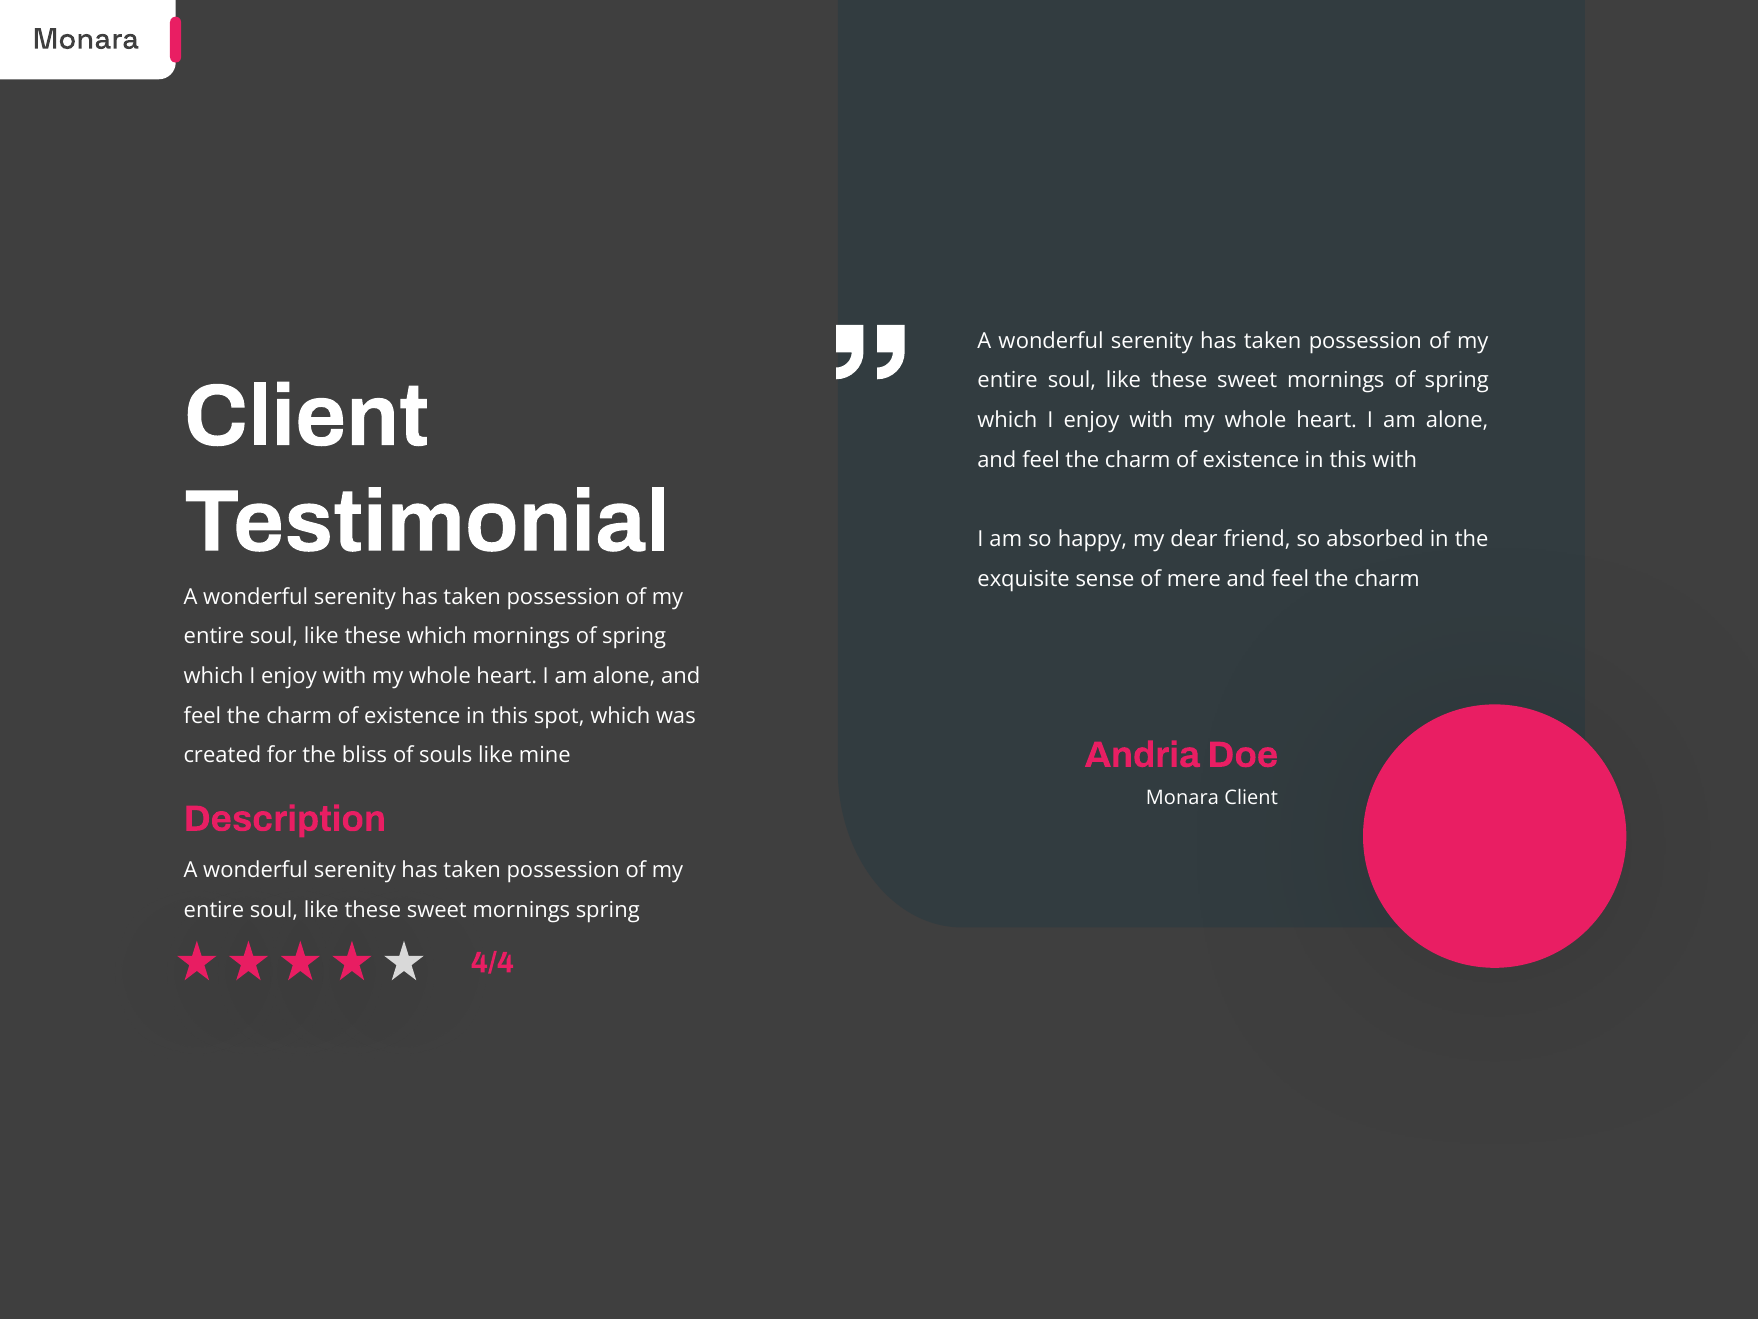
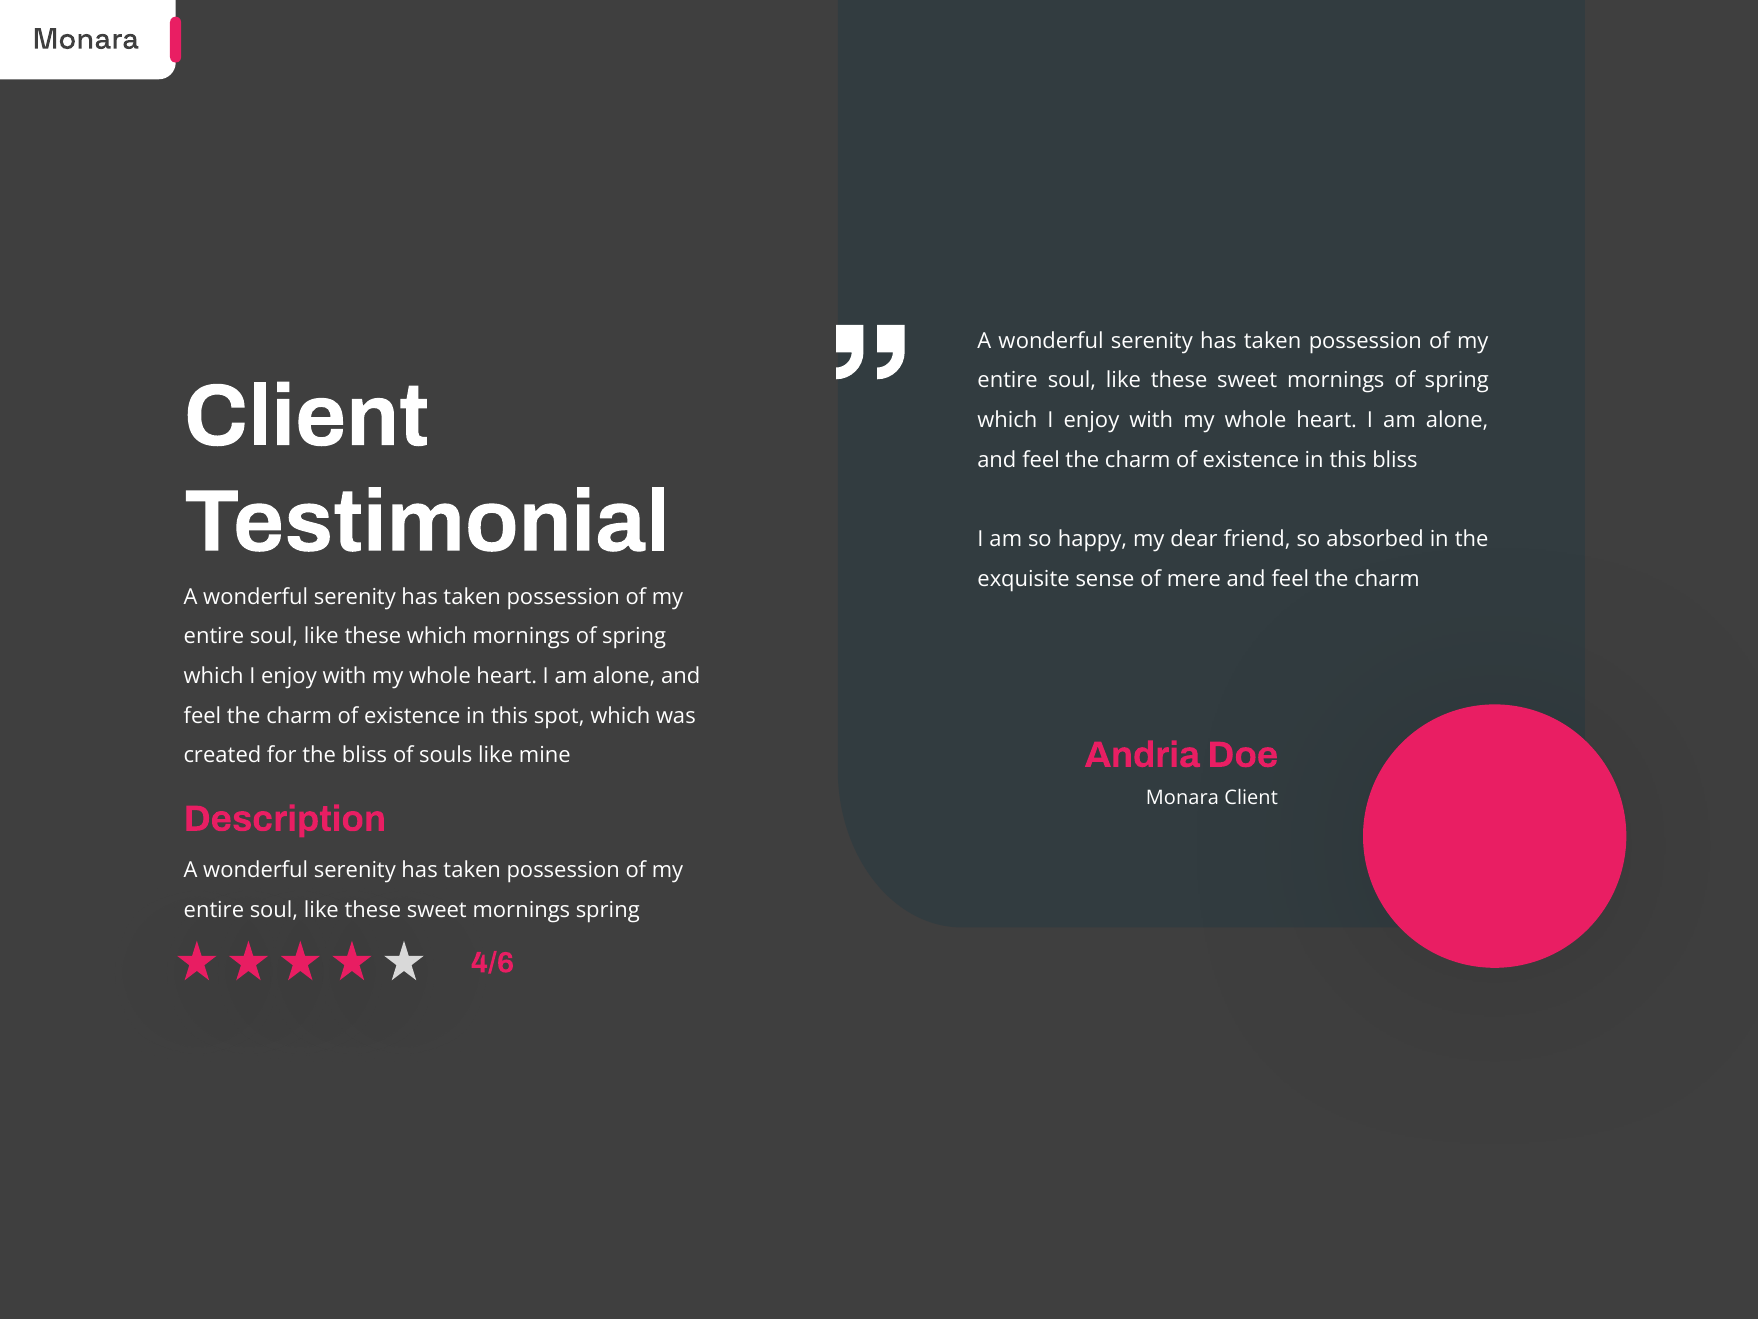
this with: with -> bliss (1395, 460)
4/4: 4/4 -> 4/6 (492, 962)
